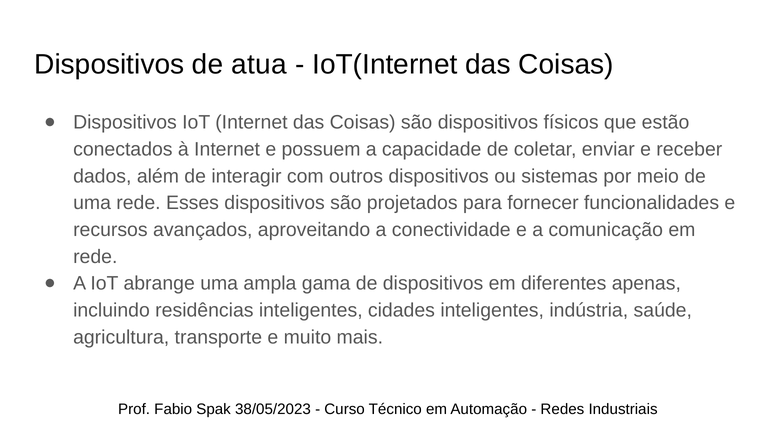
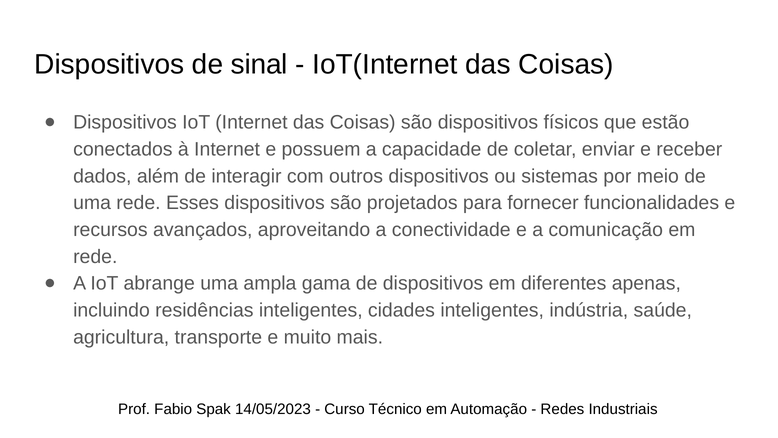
atua: atua -> sinal (259, 64)
38/05/2023: 38/05/2023 -> 14/05/2023 (273, 409)
